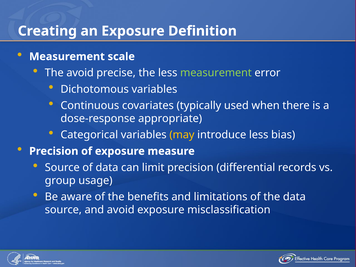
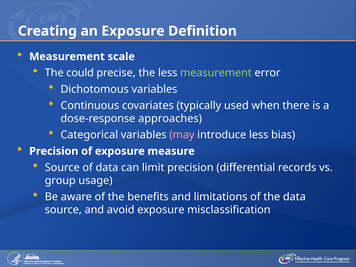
The avoid: avoid -> could (80, 73)
appropriate: appropriate -> approaches (170, 119)
may colour: yellow -> pink (182, 135)
